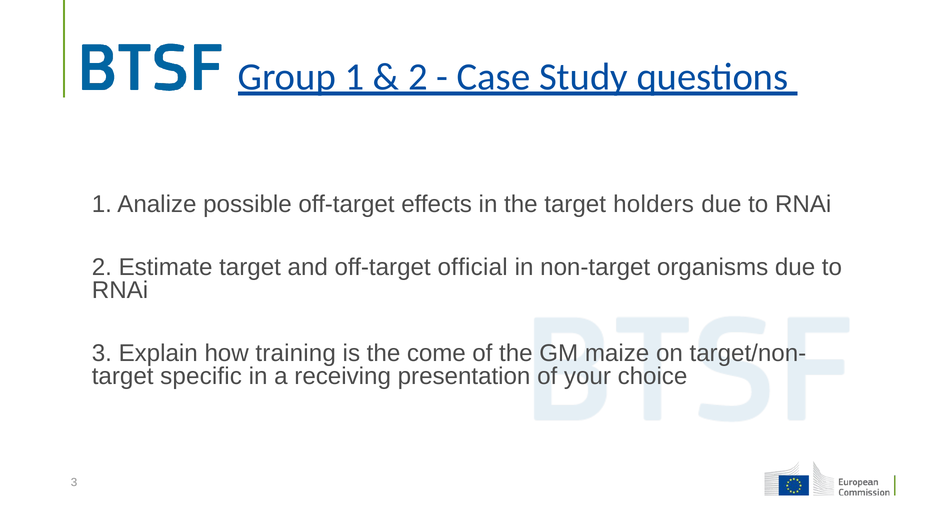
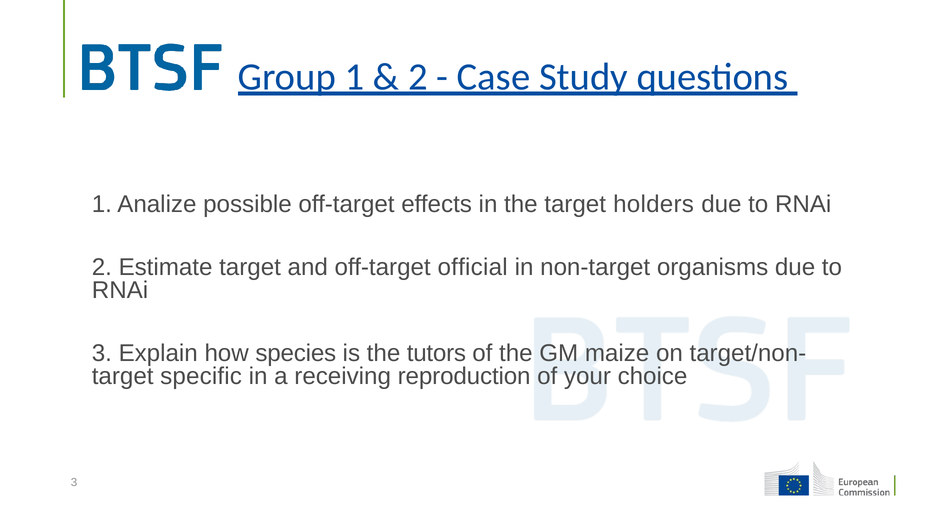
training: training -> species (296, 353)
come: come -> tutors (436, 353)
presentation: presentation -> reproduction (464, 376)
